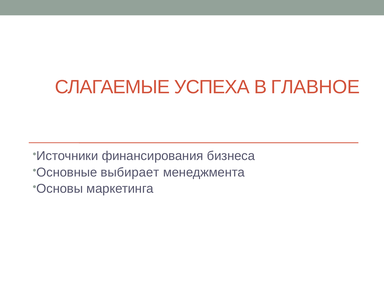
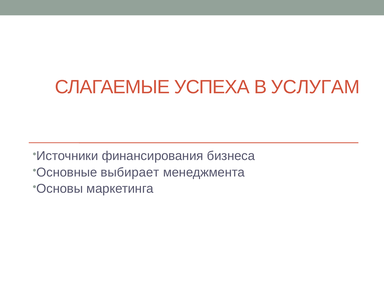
ГЛАВНОЕ: ГЛАВНОЕ -> УСЛУГАМ (315, 87)
